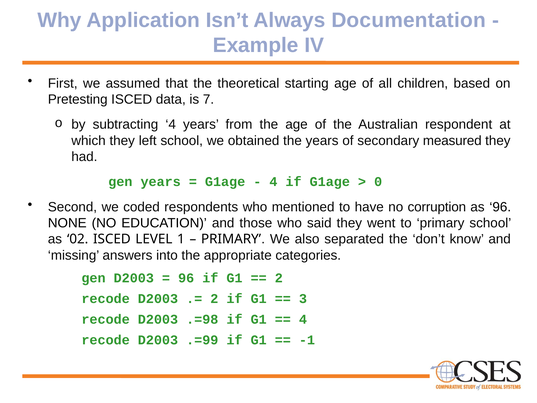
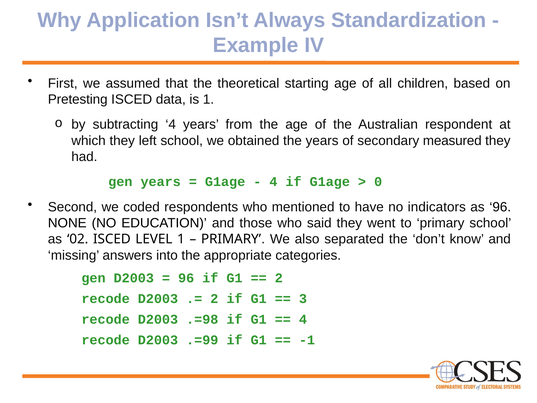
Documentation: Documentation -> Standardization (409, 20)
is 7: 7 -> 1 (208, 99)
corruption: corruption -> indicators (437, 207)
